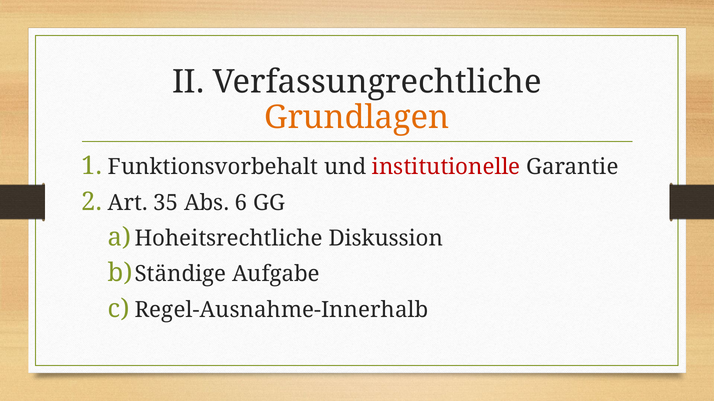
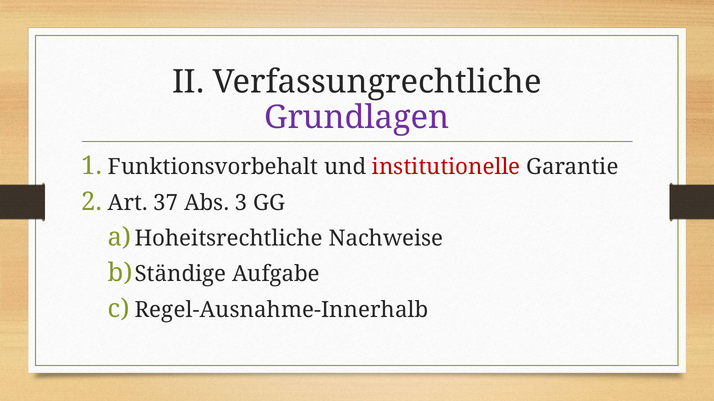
Grundlagen colour: orange -> purple (357, 118)
35: 35 -> 37 (166, 203)
6: 6 -> 3 (241, 203)
Diskussion: Diskussion -> Nachweise (386, 239)
